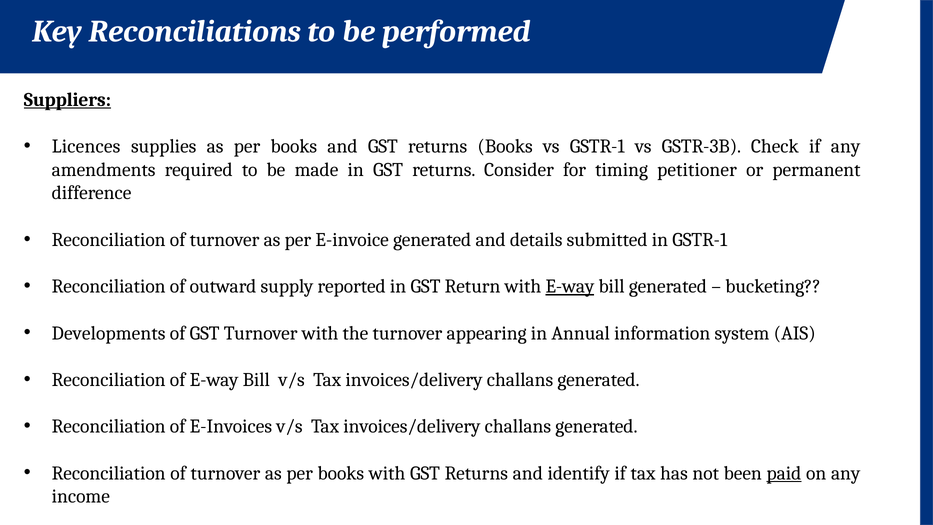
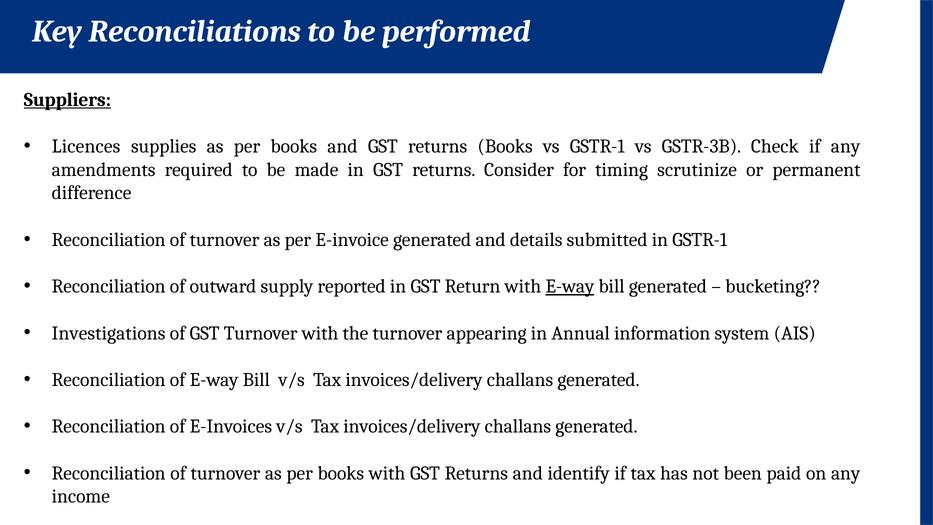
petitioner: petitioner -> scrutinize (697, 170)
Developments: Developments -> Investigations (109, 333)
paid underline: present -> none (784, 473)
